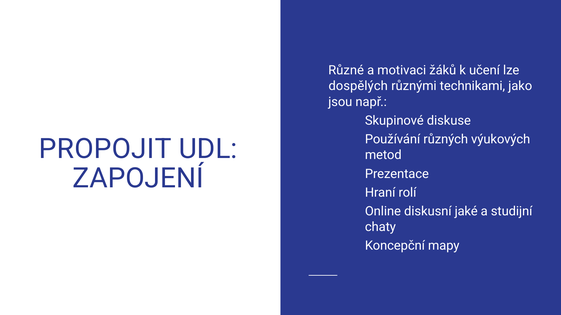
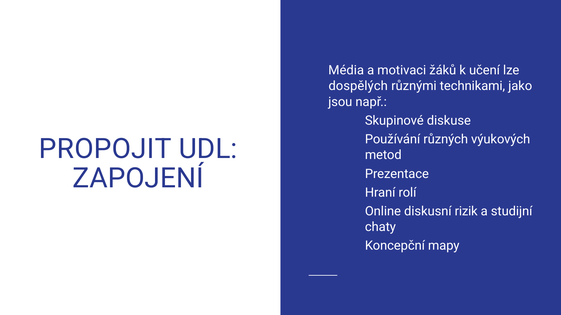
Různé: Různé -> Média (346, 70)
jaké: jaké -> rizik (466, 212)
